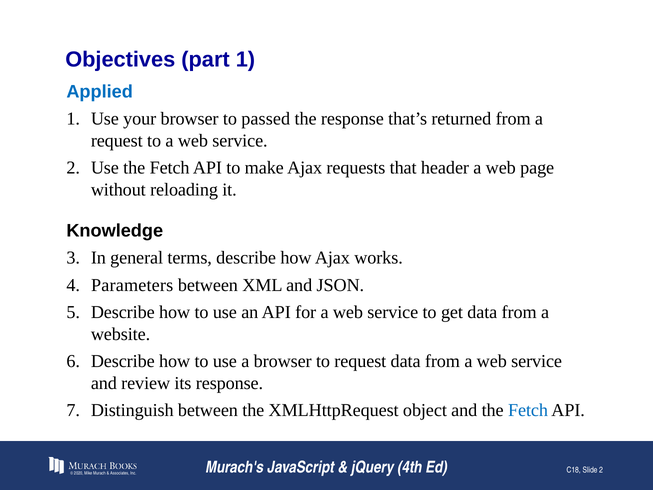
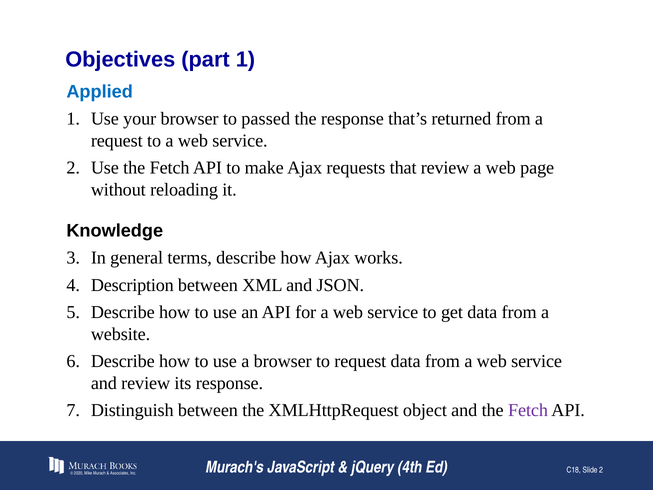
that header: header -> review (445, 168)
Parameters: Parameters -> Description (132, 285)
Fetch colour: blue -> purple (528, 410)
